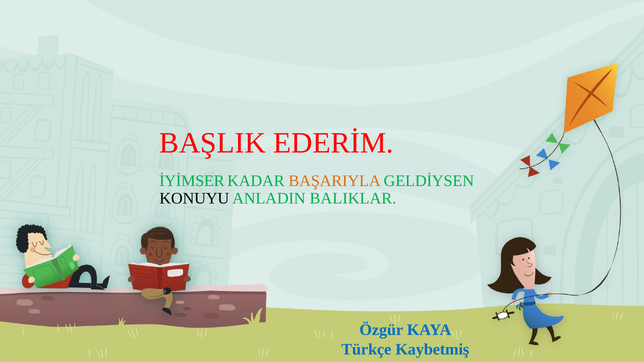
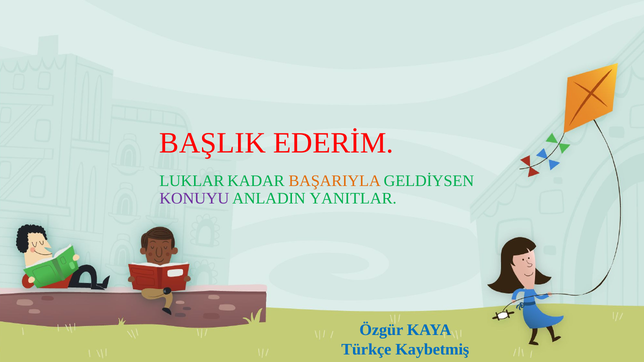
İYİMSER: İYİMSER -> LUKLAR (192, 181)
KONUYU colour: black -> purple (194, 198)
BALIKLAR: BALIKLAR -> YANITLAR (353, 198)
